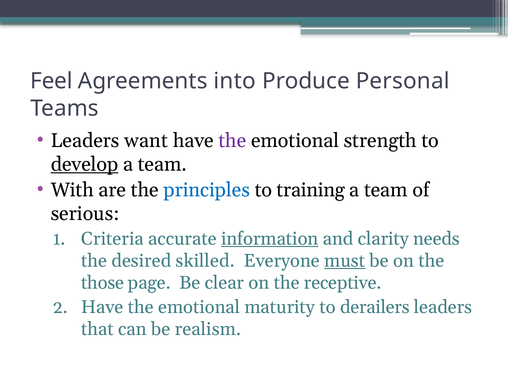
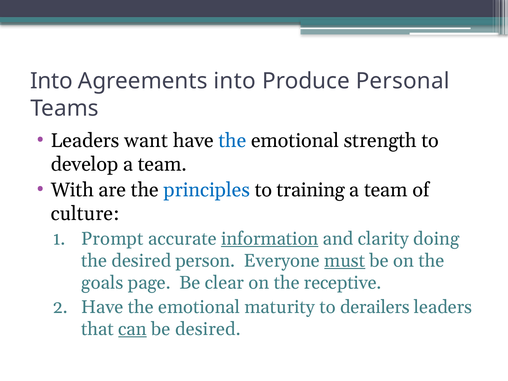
Feel: Feel -> Into (51, 81)
the colour: purple -> blue (232, 141)
develop underline: present -> none (85, 164)
serious: serious -> culture (85, 214)
Criteria: Criteria -> Prompt (112, 239)
needs: needs -> doing (436, 239)
skilled: skilled -> person (205, 261)
those: those -> goals (102, 283)
can underline: none -> present (132, 329)
be realism: realism -> desired (208, 329)
